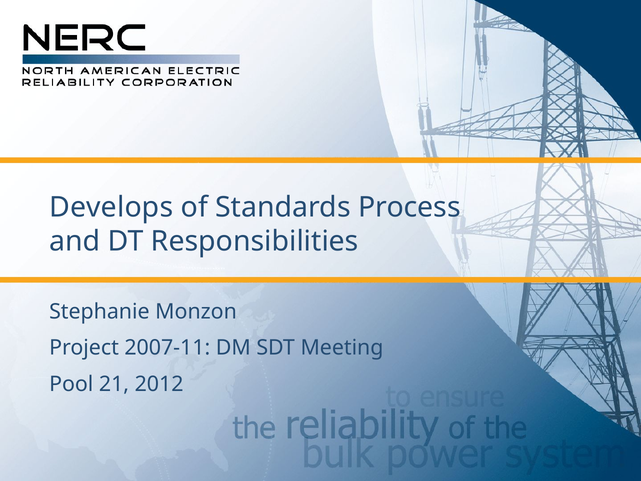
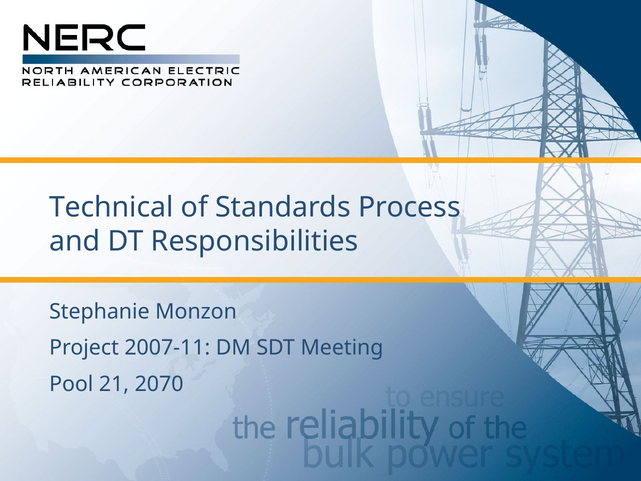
Develops: Develops -> Technical (111, 207)
2012: 2012 -> 2070 (159, 384)
